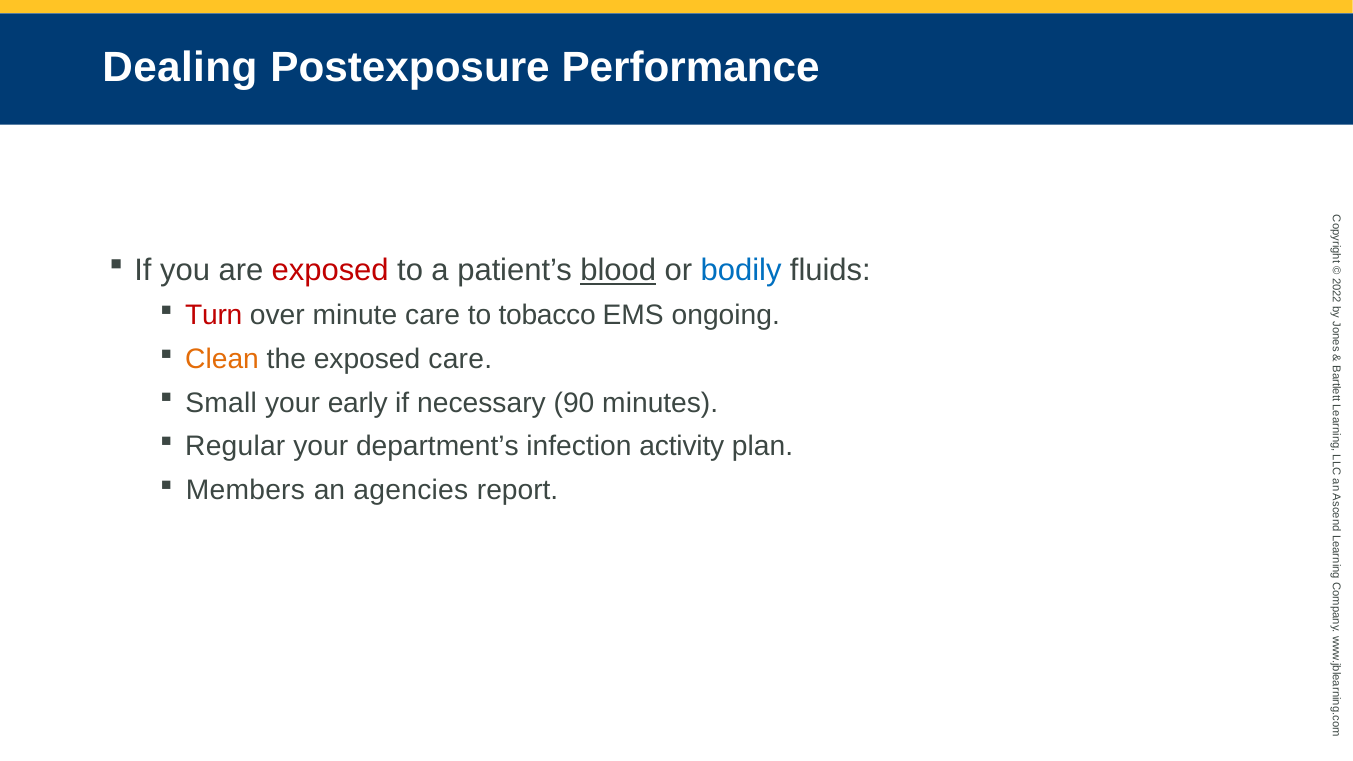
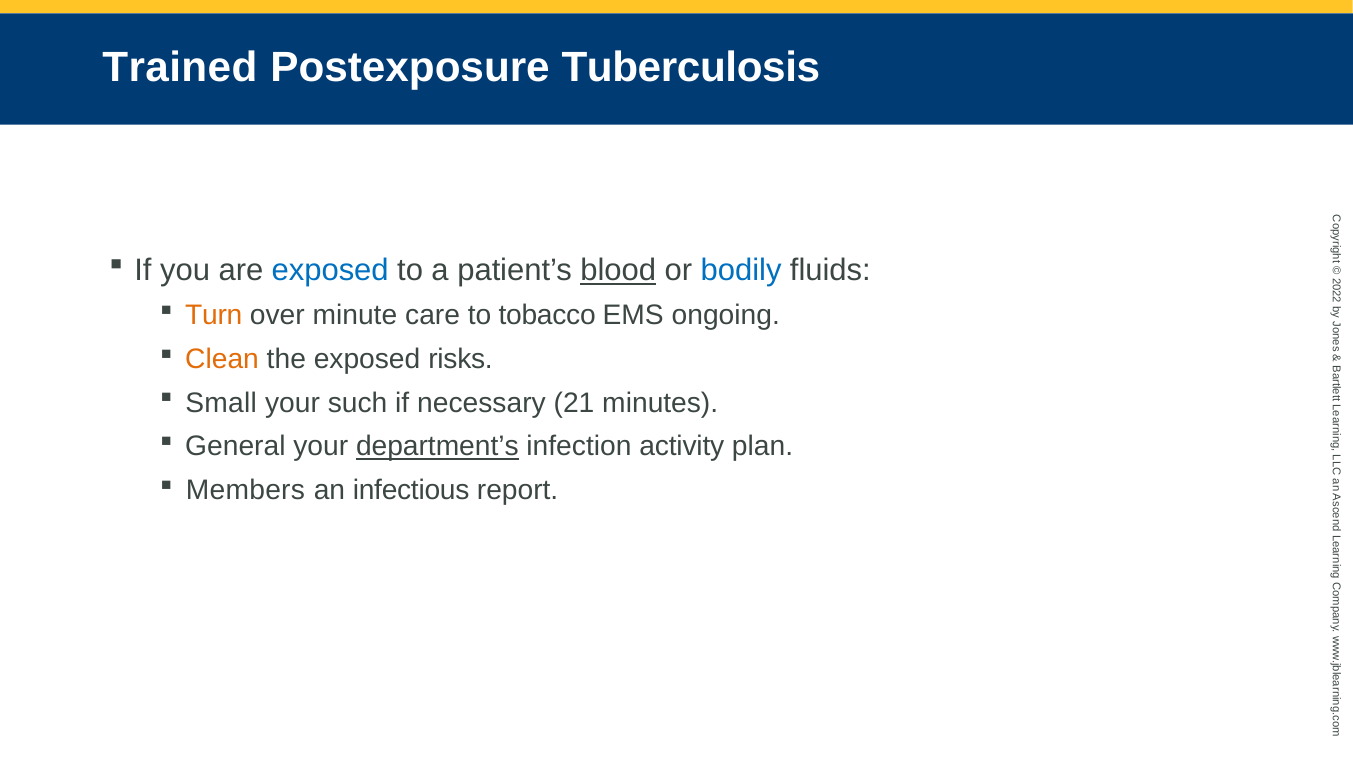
Dealing: Dealing -> Trained (180, 68)
Performance: Performance -> Tuberculosis (691, 68)
exposed colour: red -> blue (330, 270)
Turn colour: red -> orange (214, 316)
exposed care: care -> risks (461, 359)
early: early -> such (358, 403)
90: 90 -> 21 (574, 403)
Regular: Regular -> General (235, 447)
department’s underline: none -> present (437, 447)
agencies: agencies -> infectious (411, 490)
